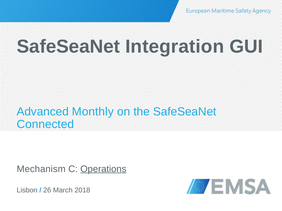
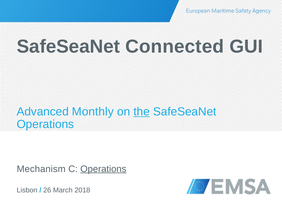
Integration: Integration -> Connected (175, 47)
the underline: none -> present (142, 112)
Connected: Connected -> Operations (45, 125)
